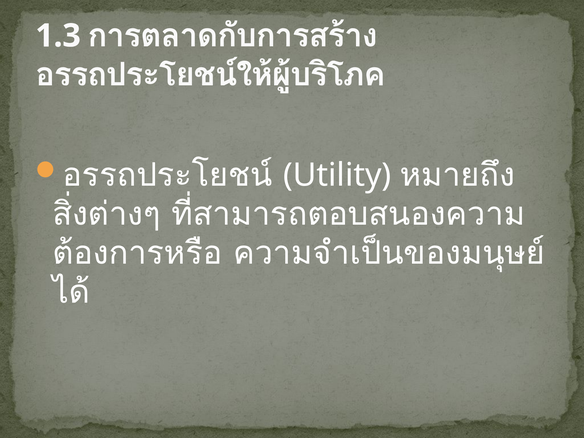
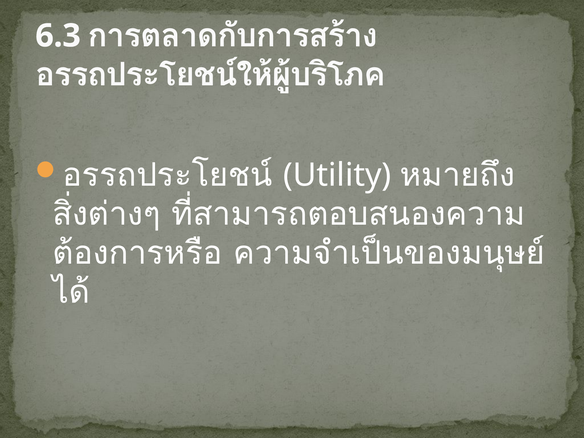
1.3: 1.3 -> 6.3 (58, 36)
